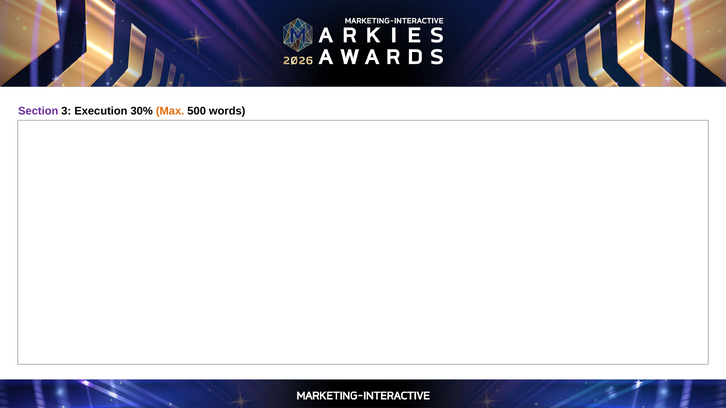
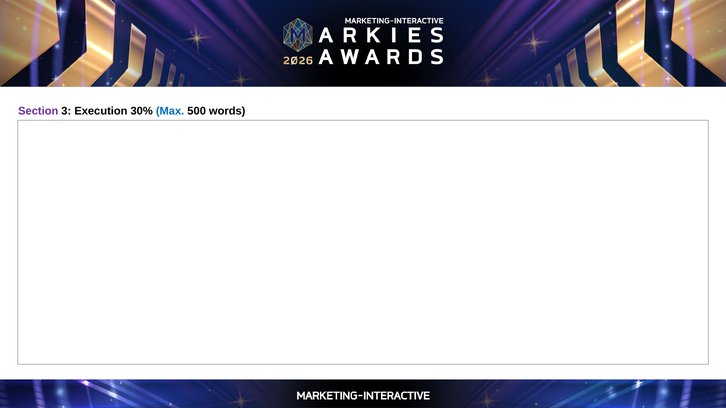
Max colour: orange -> blue (170, 111)
